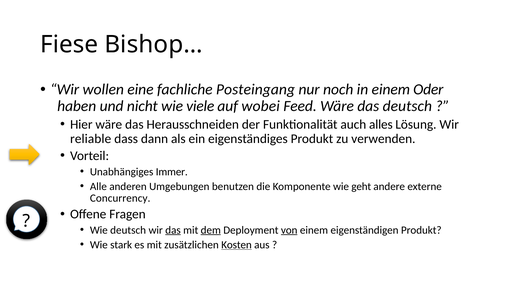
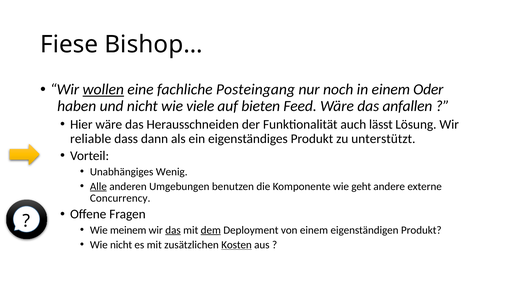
wollen underline: none -> present (103, 89)
wobei: wobei -> bieten (261, 106)
das deutsch: deutsch -> anfallen (407, 106)
alles: alles -> lässt (381, 124)
verwenden: verwenden -> unterstützt (383, 139)
Immer: Immer -> Wenig (172, 171)
Alle underline: none -> present (98, 186)
Wie deutsch: deutsch -> meinem (128, 230)
von underline: present -> none (289, 230)
Wie stark: stark -> nicht (121, 244)
